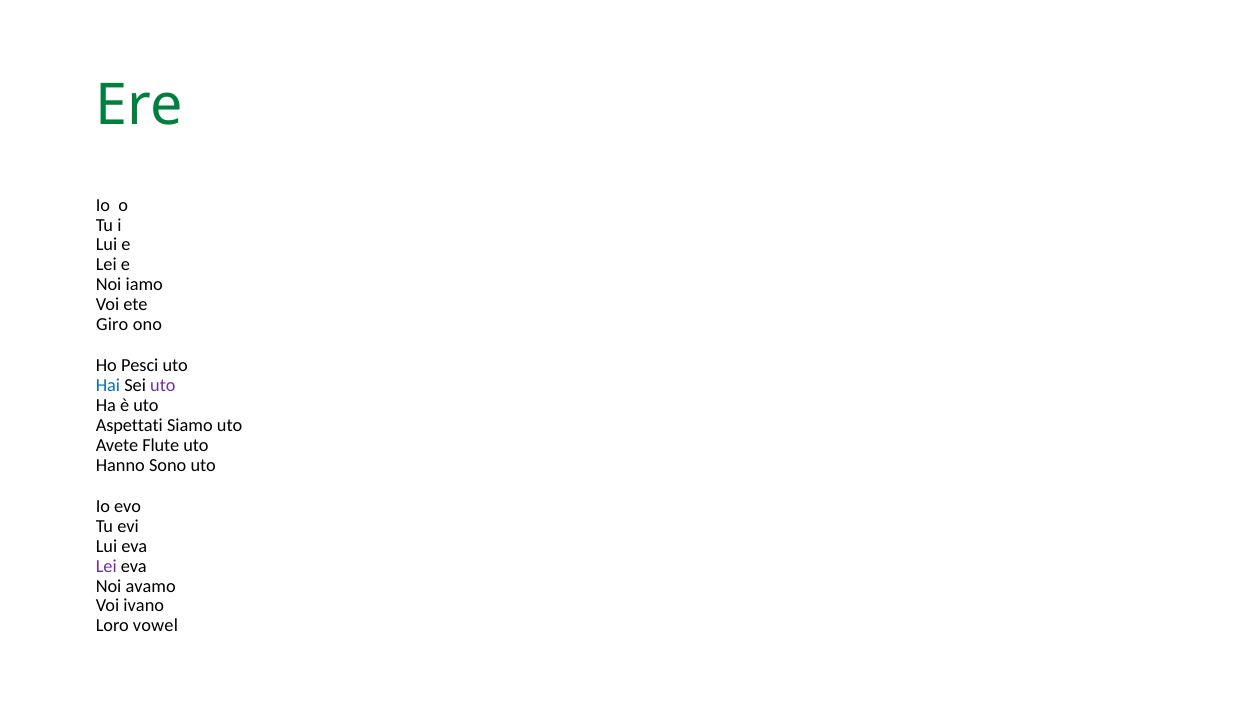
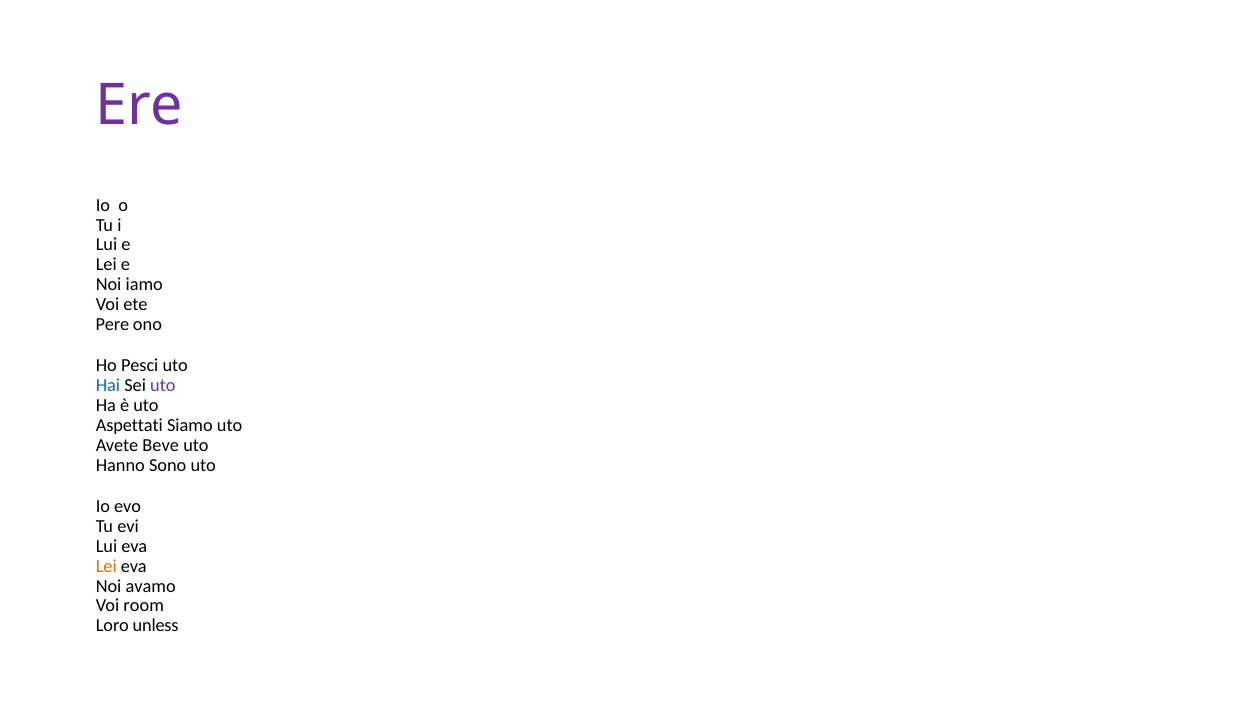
Ere colour: green -> purple (139, 106)
Giro: Giro -> Pere (112, 324)
Flute: Flute -> Beve (161, 445)
Lei colour: purple -> orange (106, 566)
ivano: ivano -> room (144, 606)
vowel: vowel -> unless (156, 625)
